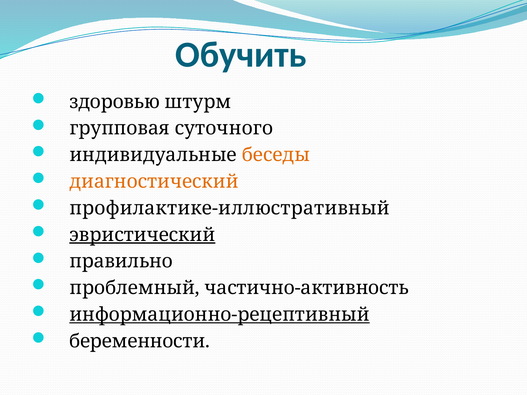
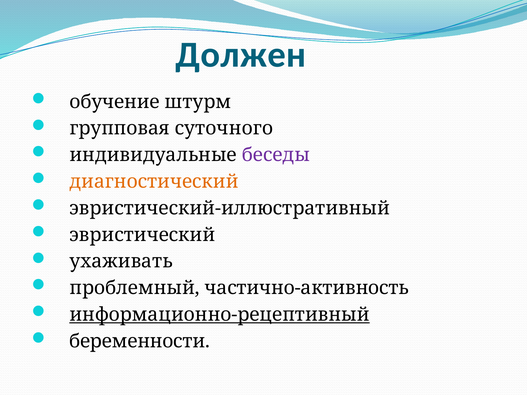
Обучить: Обучить -> Должен (241, 55)
здоровью: здоровью -> обучение (115, 102)
беседы colour: orange -> purple (276, 155)
профилактике-иллюстративный: профилактике-иллюстративный -> эвристический-иллюстративный (230, 208)
эвристический underline: present -> none (142, 235)
правильно: правильно -> ухаживать (121, 262)
